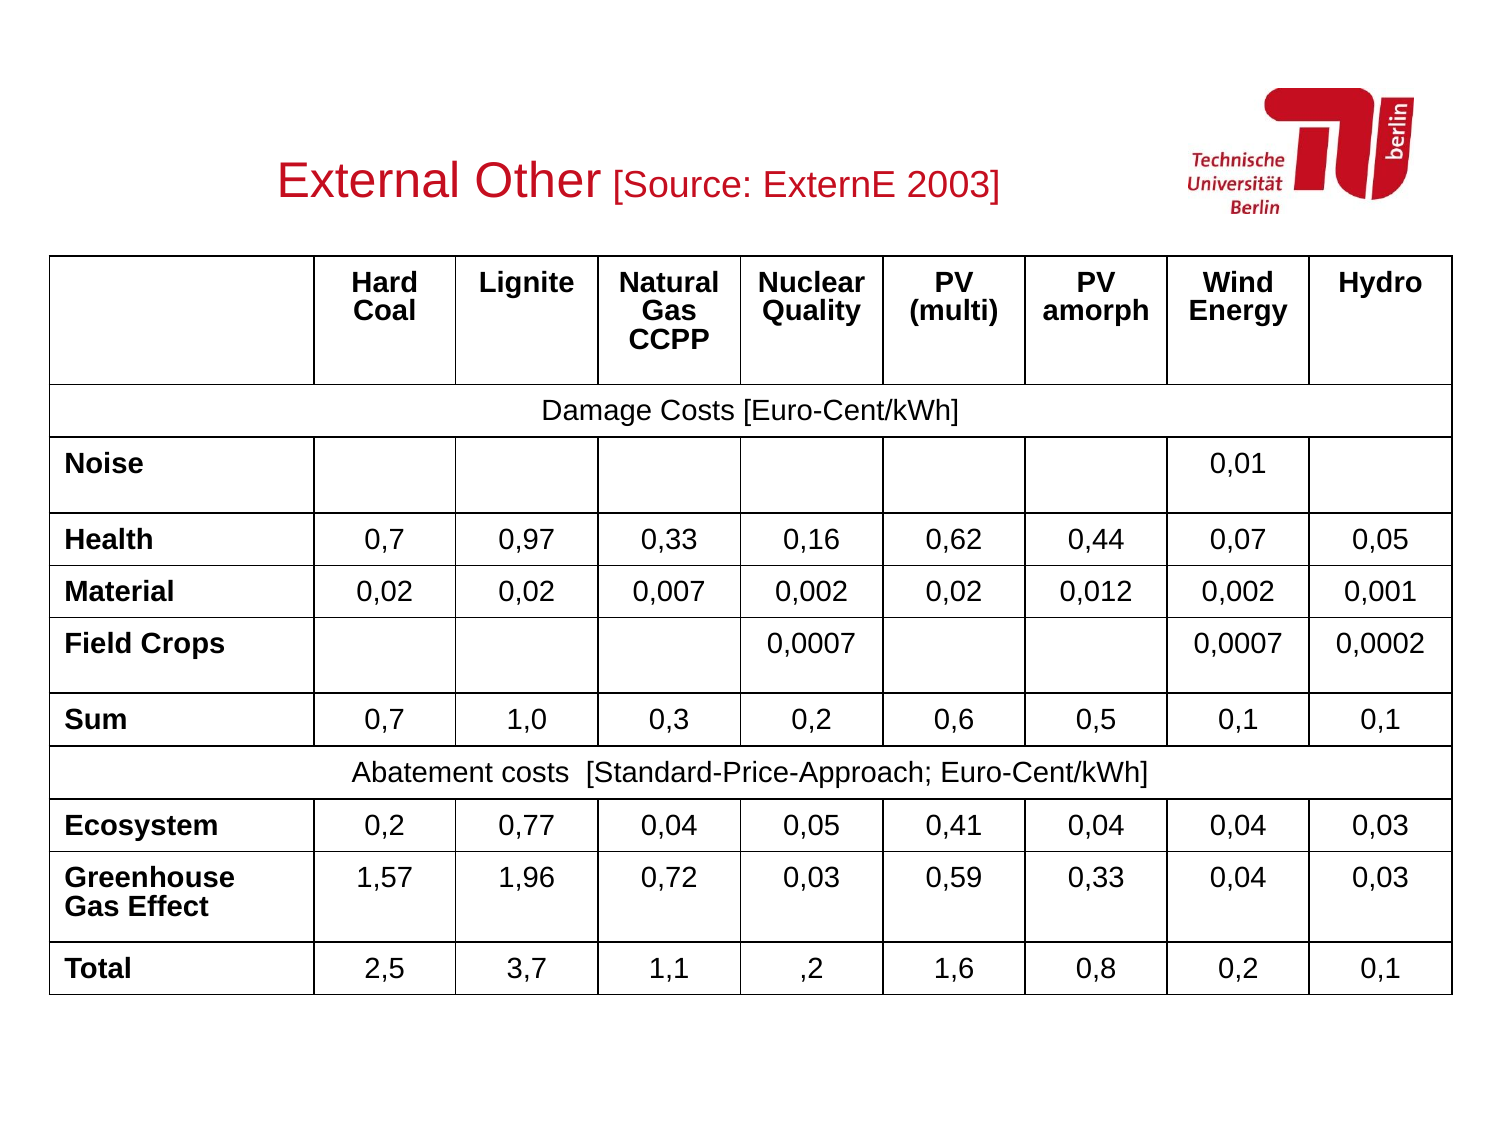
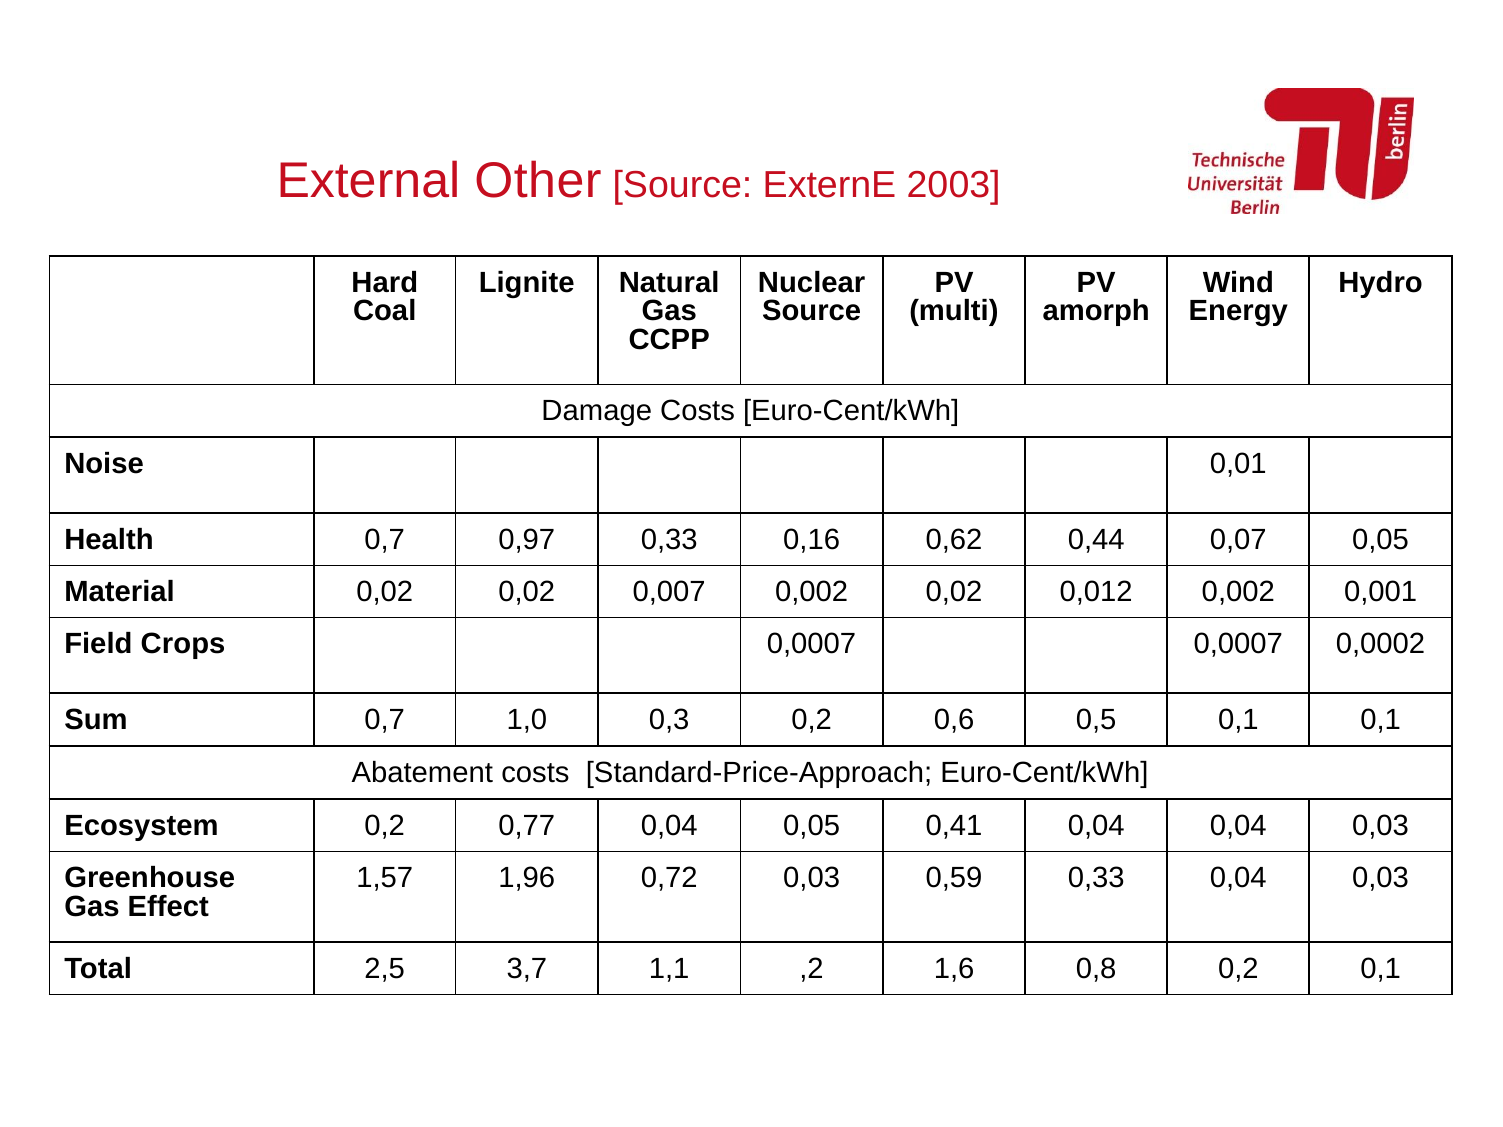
Quality: Quality -> Source (812, 311)
